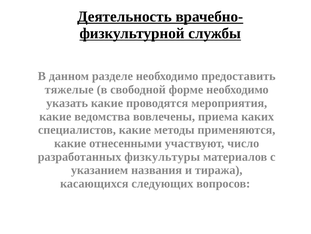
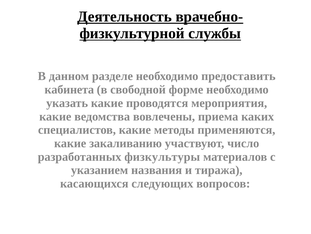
тяжелые: тяжелые -> кабинета (69, 89)
отнесенными: отнесенными -> закаливанию (126, 143)
